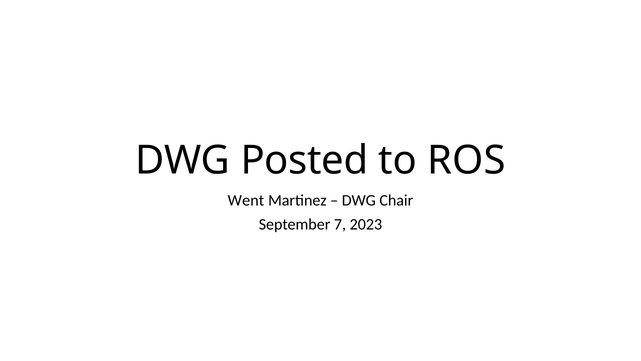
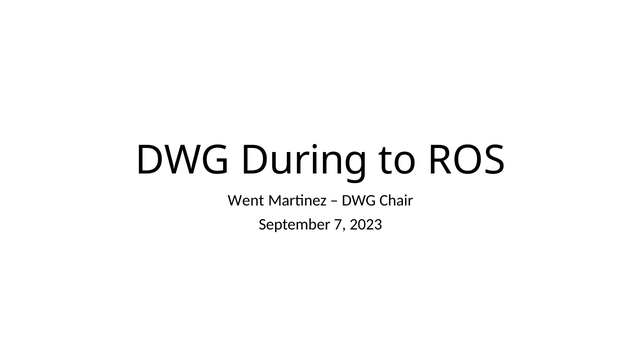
Posted: Posted -> During (304, 160)
